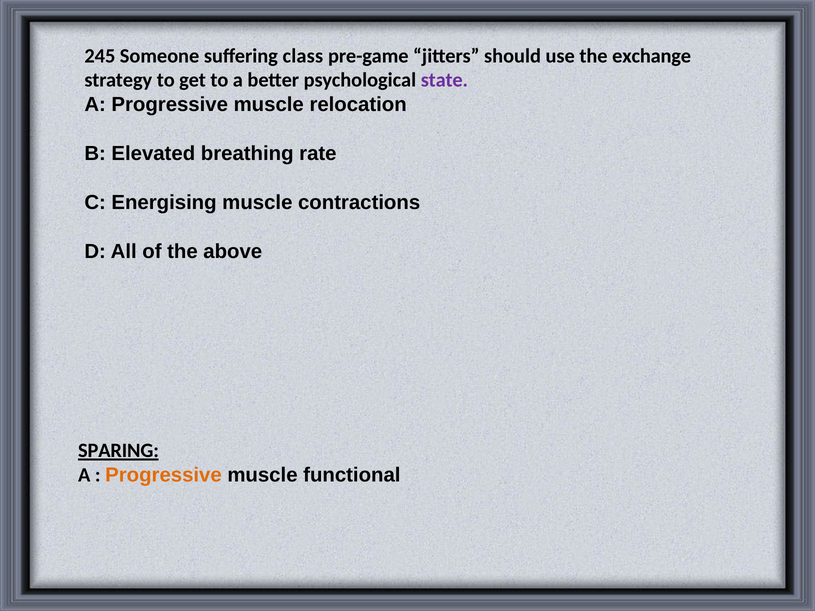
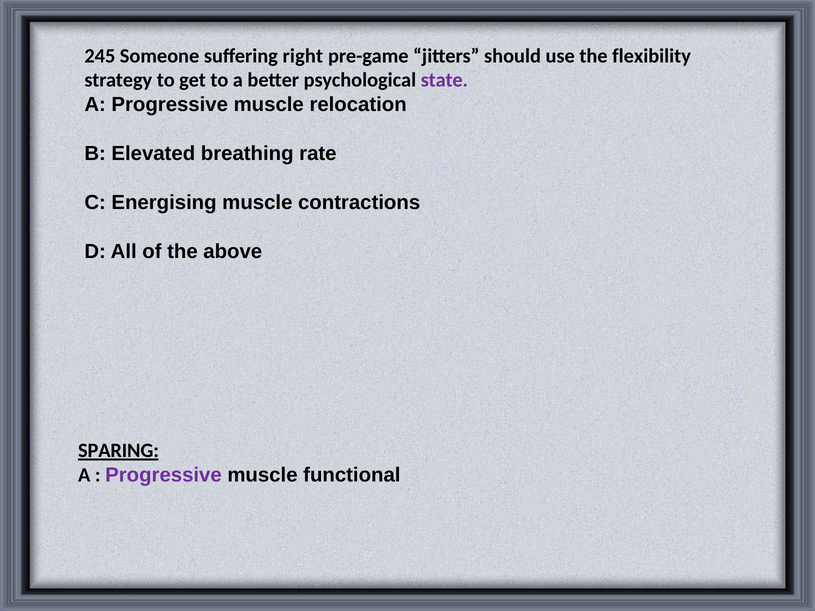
class: class -> right (303, 56)
exchange: exchange -> flexibility (652, 56)
Progressive colour: orange -> purple (164, 475)
